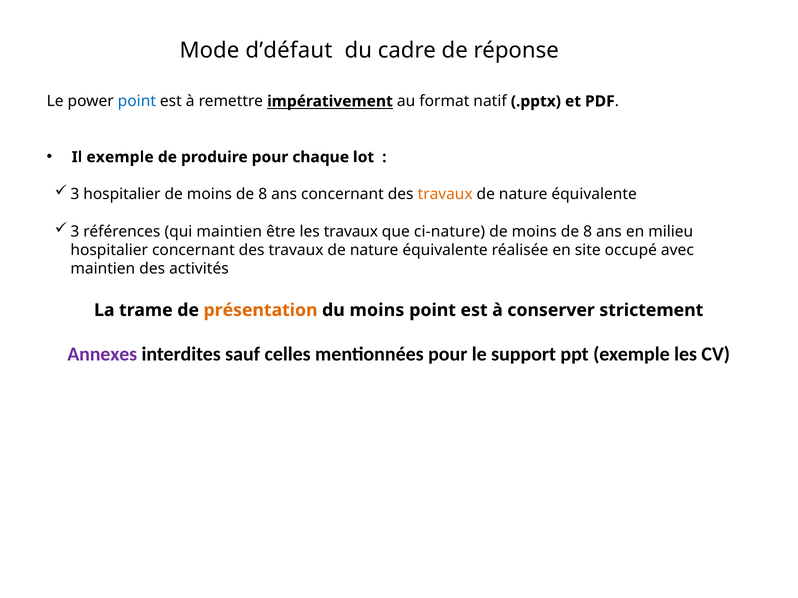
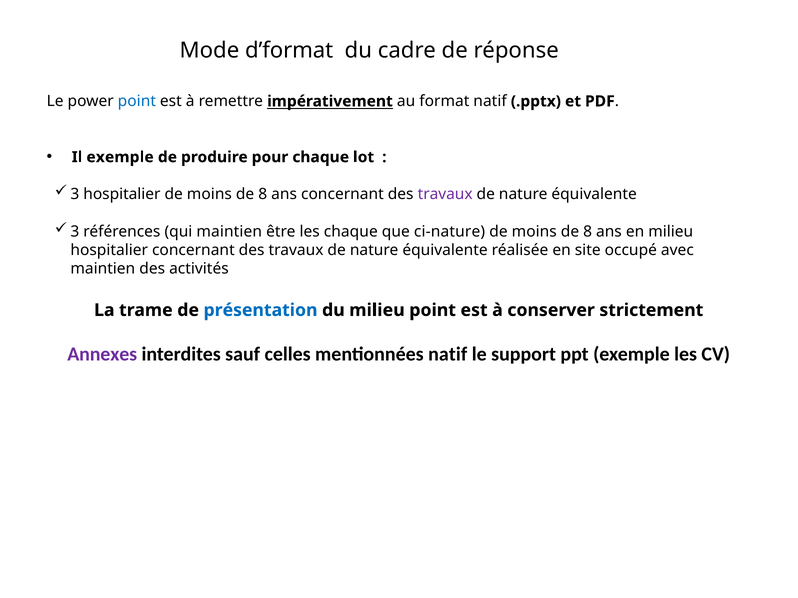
d’défaut: d’défaut -> d’format (289, 51)
travaux colour: orange -> purple (445, 195)
les travaux: travaux -> chaque (351, 232)
présentation colour: orange -> blue (261, 310)
du moins: moins -> milieu (377, 310)
mentionnées pour: pour -> natif (448, 354)
